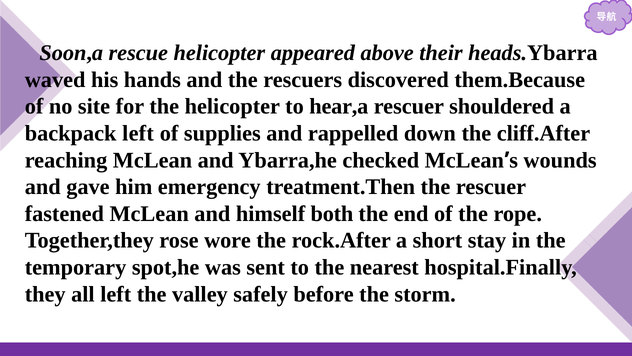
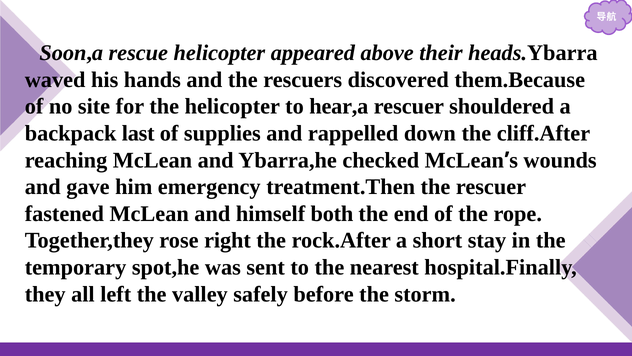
backpack left: left -> last (138, 133)
wore: wore -> right (227, 240)
